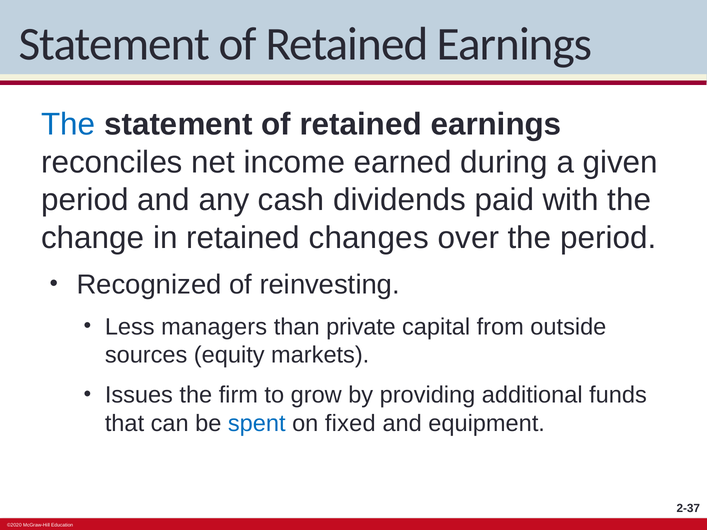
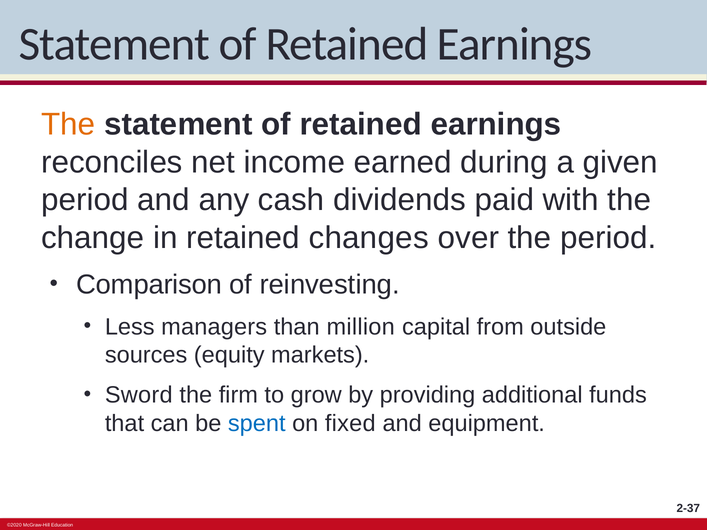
The colour: blue -> orange (68, 125)
Recognized: Recognized -> Comparison (149, 285)
private: private -> million (361, 327)
Issues: Issues -> Sword (139, 395)
